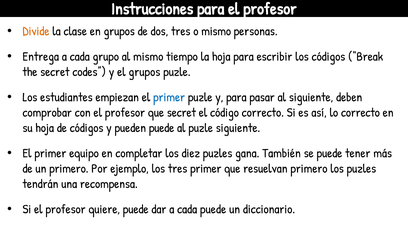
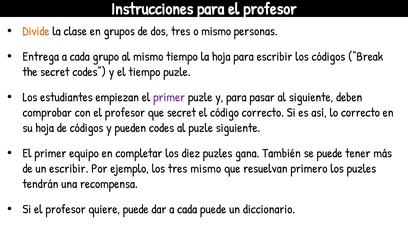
el grupos: grupos -> tiempo (144, 72)
primer colour: blue -> purple (169, 98)
pueden puede: puede -> codes (162, 128)
un primero: primero -> escribir (69, 169)
tres primer: primer -> mismo (206, 169)
